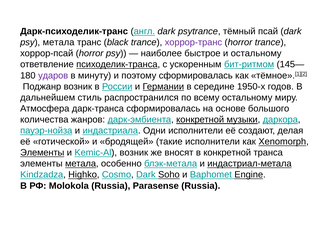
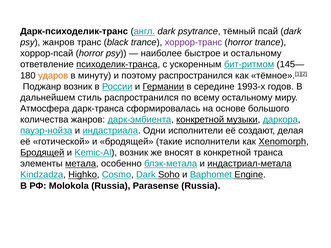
psy метала: метала -> жанров (59, 42)
ударов colour: purple -> orange (53, 76)
поэтому сформировалась: сформировалась -> распространился (196, 76)
1950-х: 1950-х -> 1993-х (251, 87)
Элементы: Элементы -> Бродящей (42, 153)
